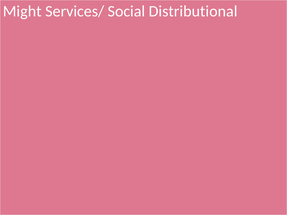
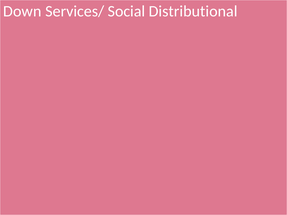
Might: Might -> Down (22, 11)
